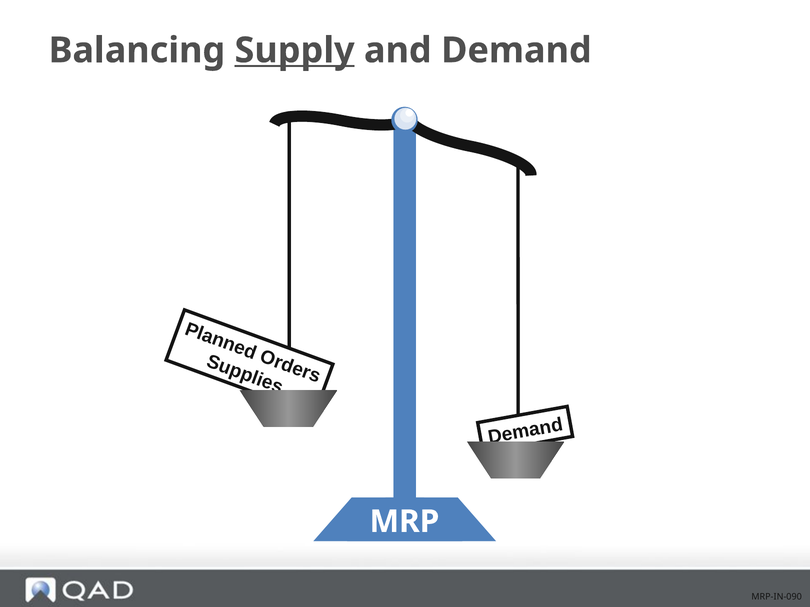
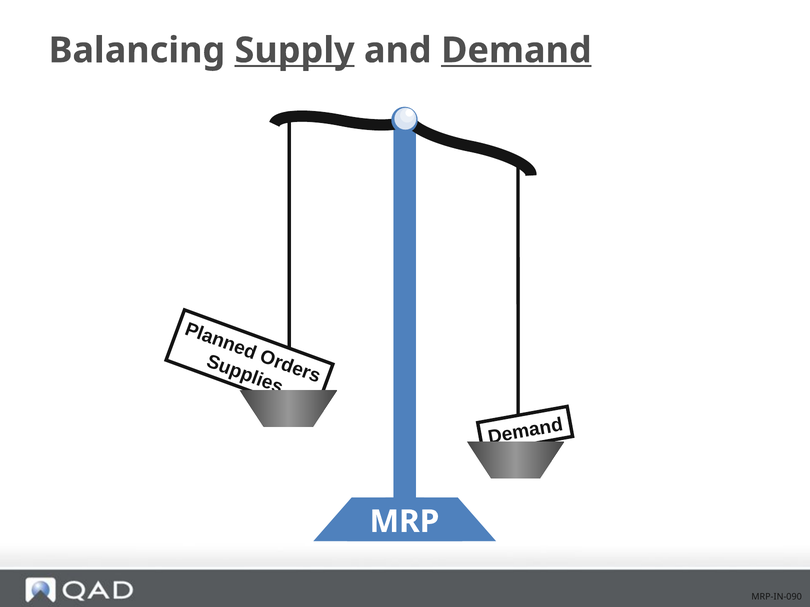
Demand underline: none -> present (516, 50)
